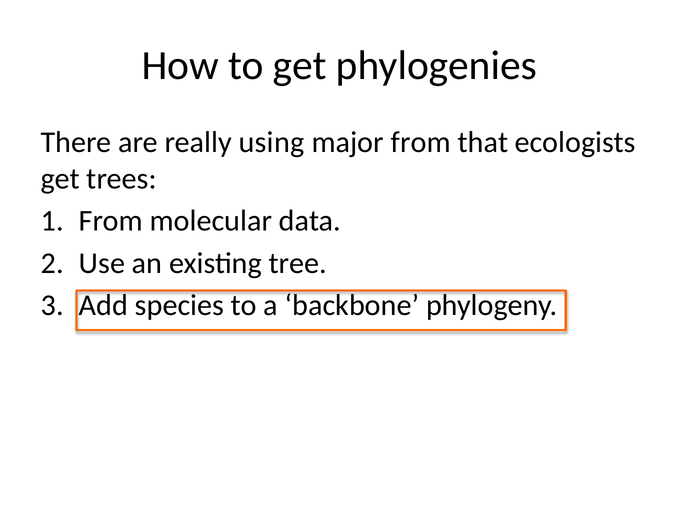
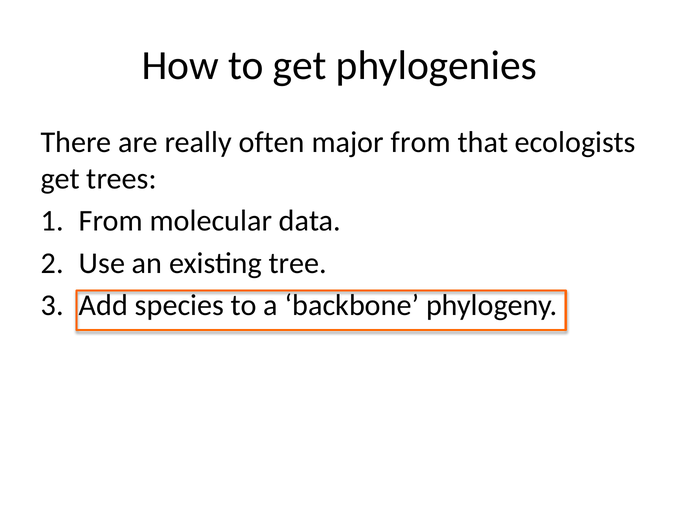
using: using -> often (272, 142)
